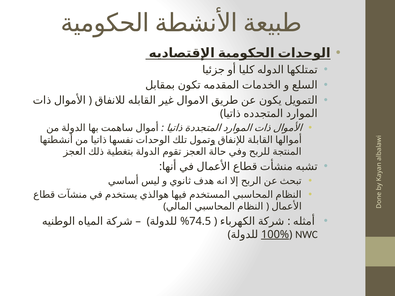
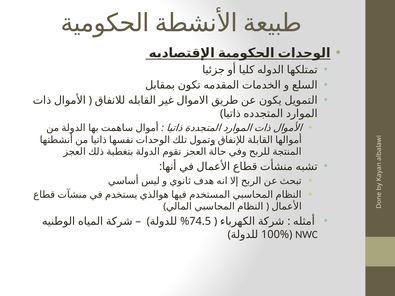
100% underline: present -> none (275, 235)
